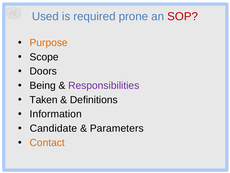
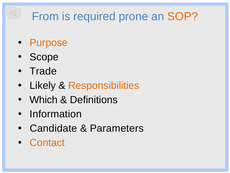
Used: Used -> From (45, 16)
SOP colour: red -> orange (183, 16)
Doors: Doors -> Trade (43, 71)
Being: Being -> Likely (43, 85)
Responsibilities colour: purple -> orange (104, 85)
Taken: Taken -> Which (44, 100)
